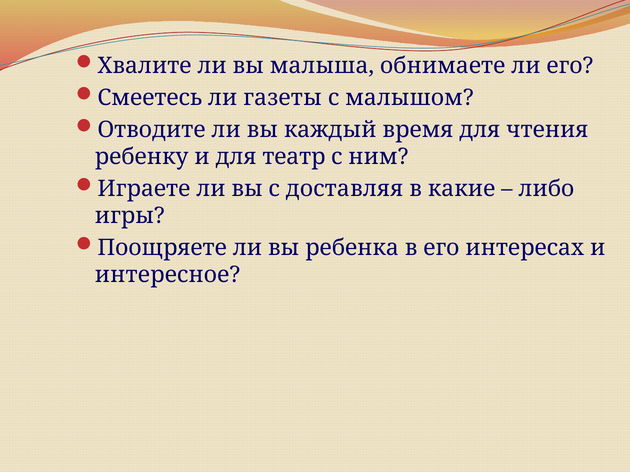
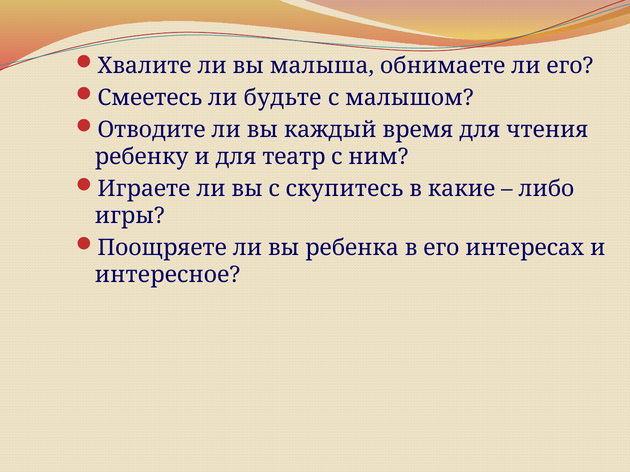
газеты: газеты -> будьте (282, 98)
доставляя: доставляя -> скупитесь (344, 189)
